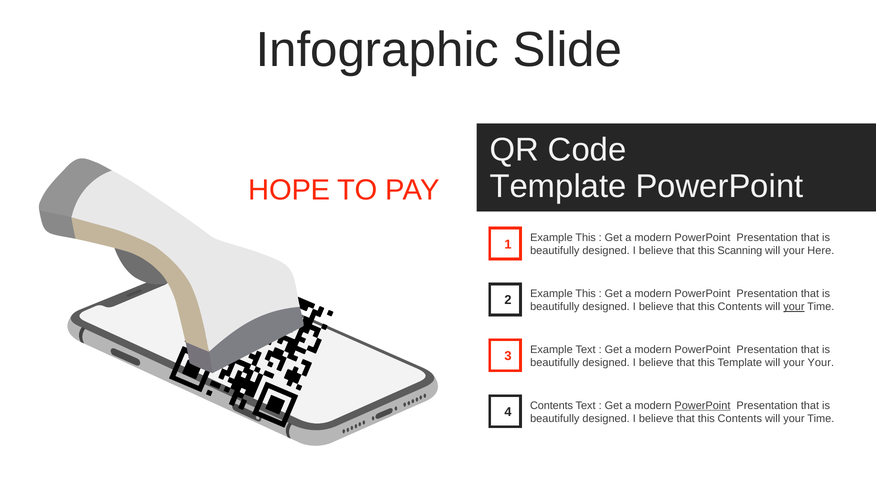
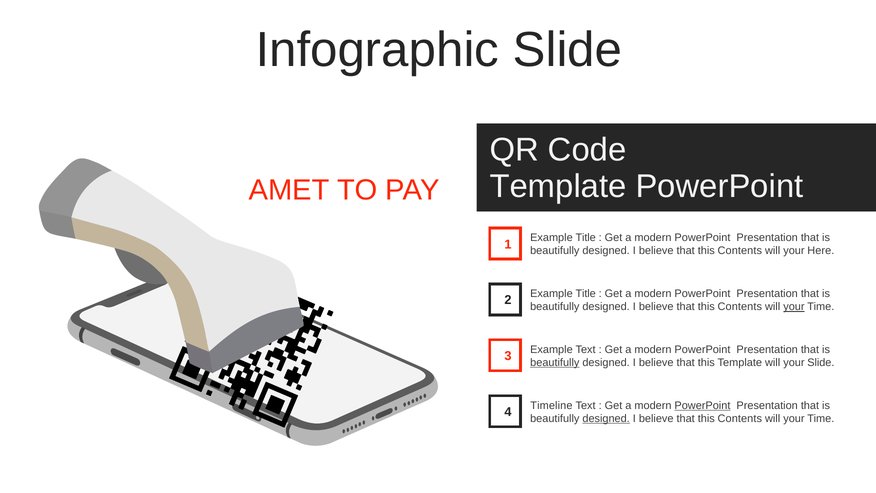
HOPE: HOPE -> AMET (289, 190)
This: This -> Title (586, 238)
Scanning: Scanning -> Contents (740, 251)
This: This -> Title (586, 293)
beautifully underline: none -> present (555, 362)
your Your: Your -> Slide (821, 362)
Contents: Contents -> Timeline (551, 405)
designed underline: none -> present (606, 418)
